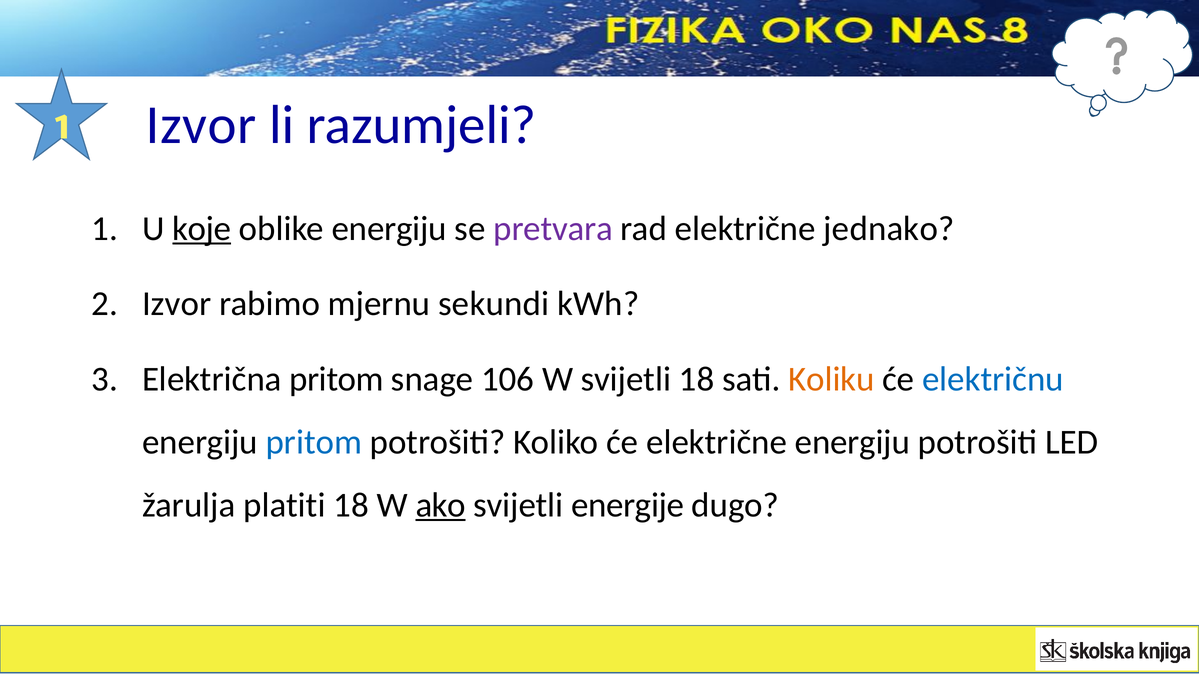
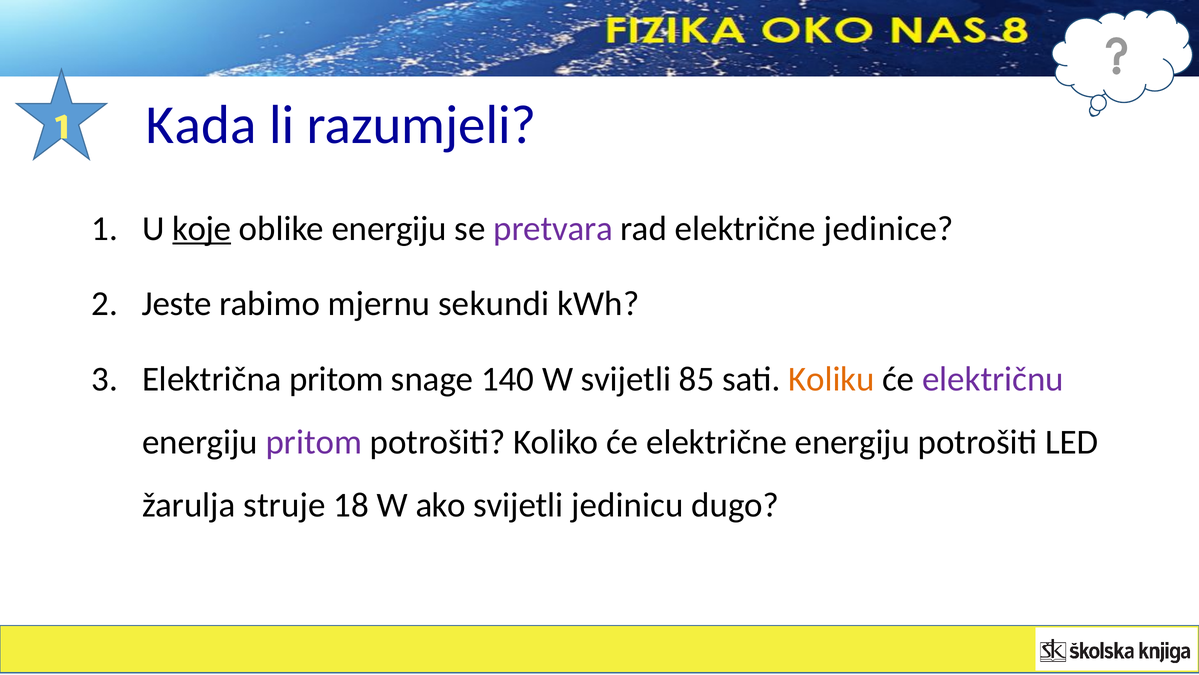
Izvor: Izvor -> Kada (201, 125)
jednako: jednako -> jedinice (889, 228)
Izvor: Izvor -> Jeste (177, 304)
106: 106 -> 140 (508, 379)
svijetli 18: 18 -> 85 (697, 379)
električnu colour: blue -> purple (993, 379)
pritom colour: blue -> purple (314, 442)
platiti: platiti -> struje (284, 505)
ako underline: present -> none (441, 505)
energije: energije -> jedinicu (627, 505)
